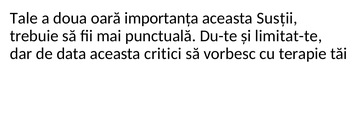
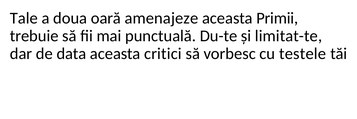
importanța: importanța -> amenajeze (161, 18)
Susții: Susții -> Primii (277, 18)
terapie: terapie -> testele (303, 54)
